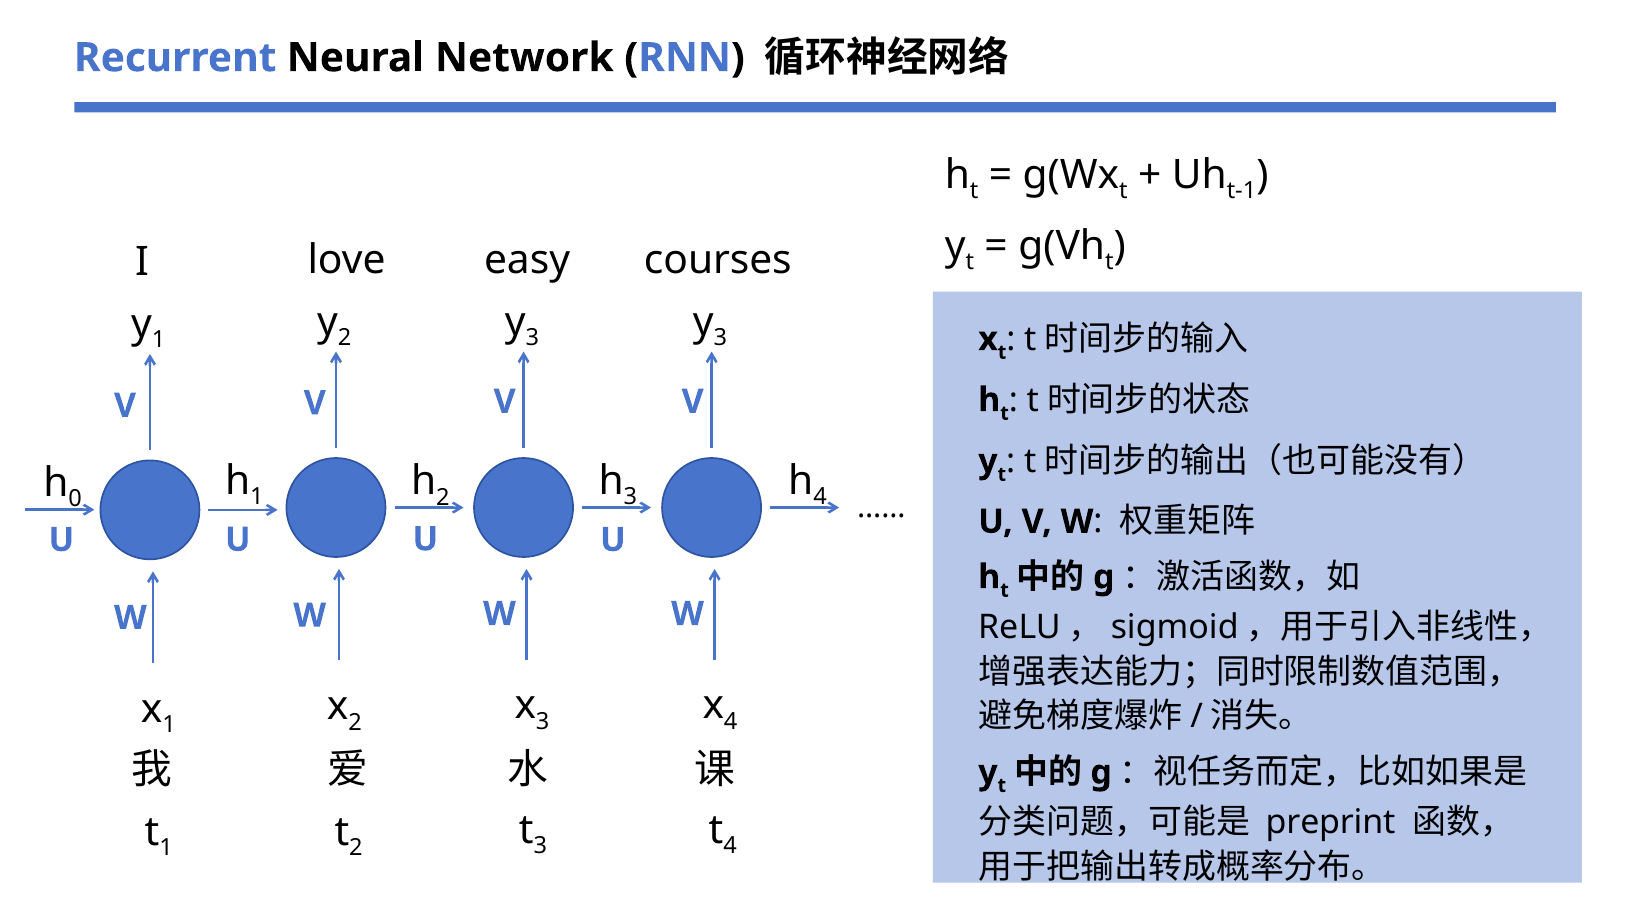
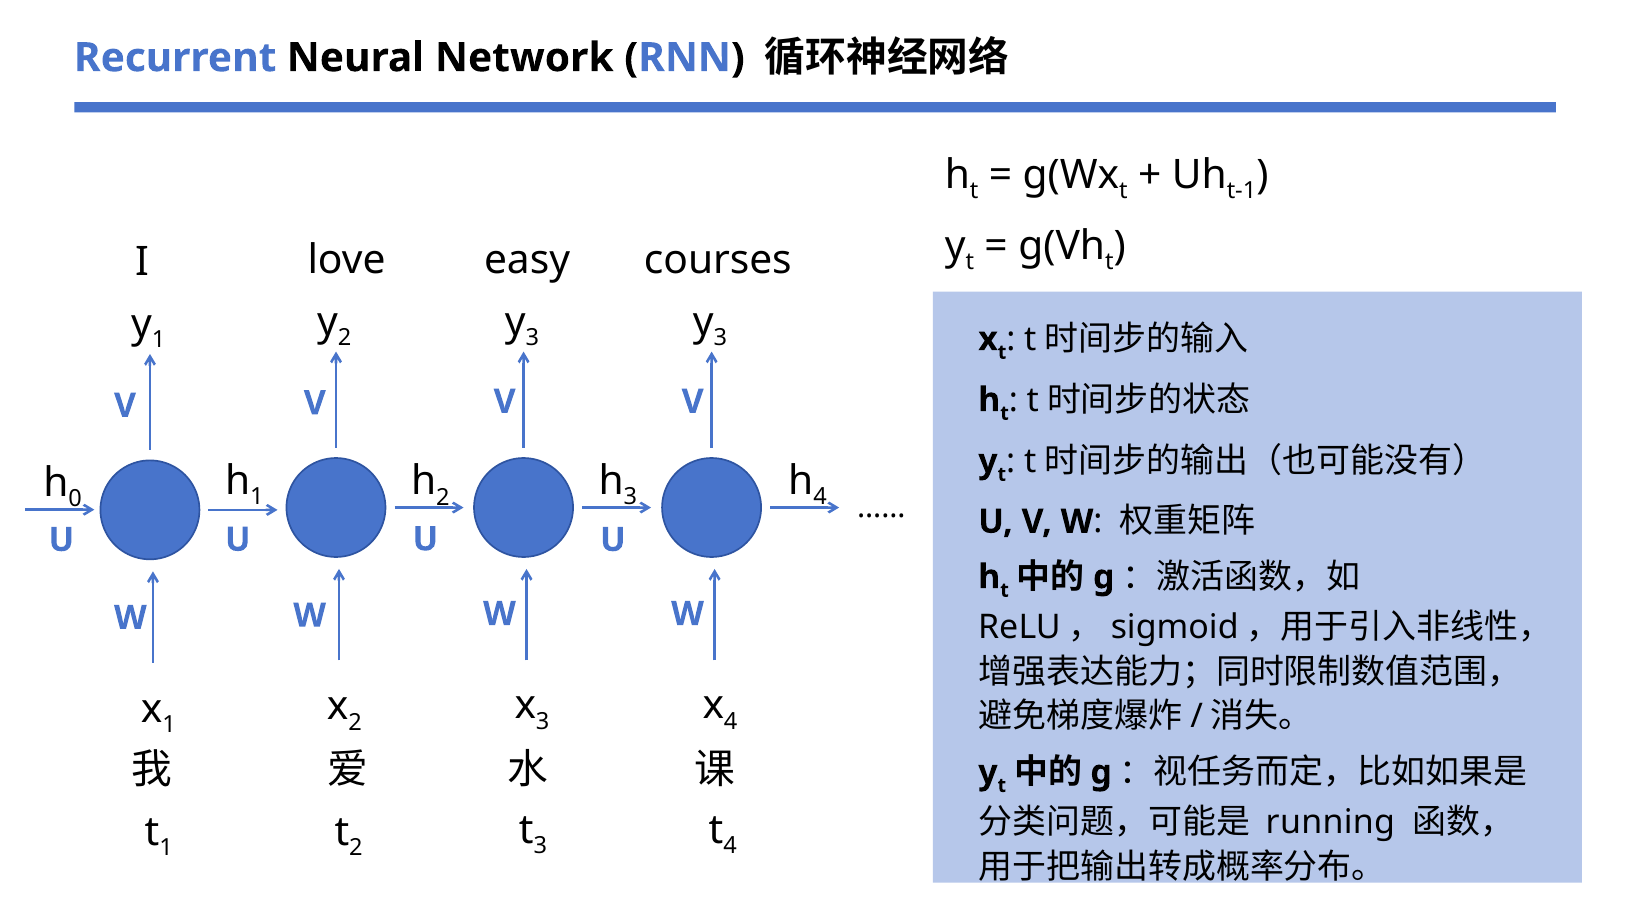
preprint: preprint -> running (1330, 823)
